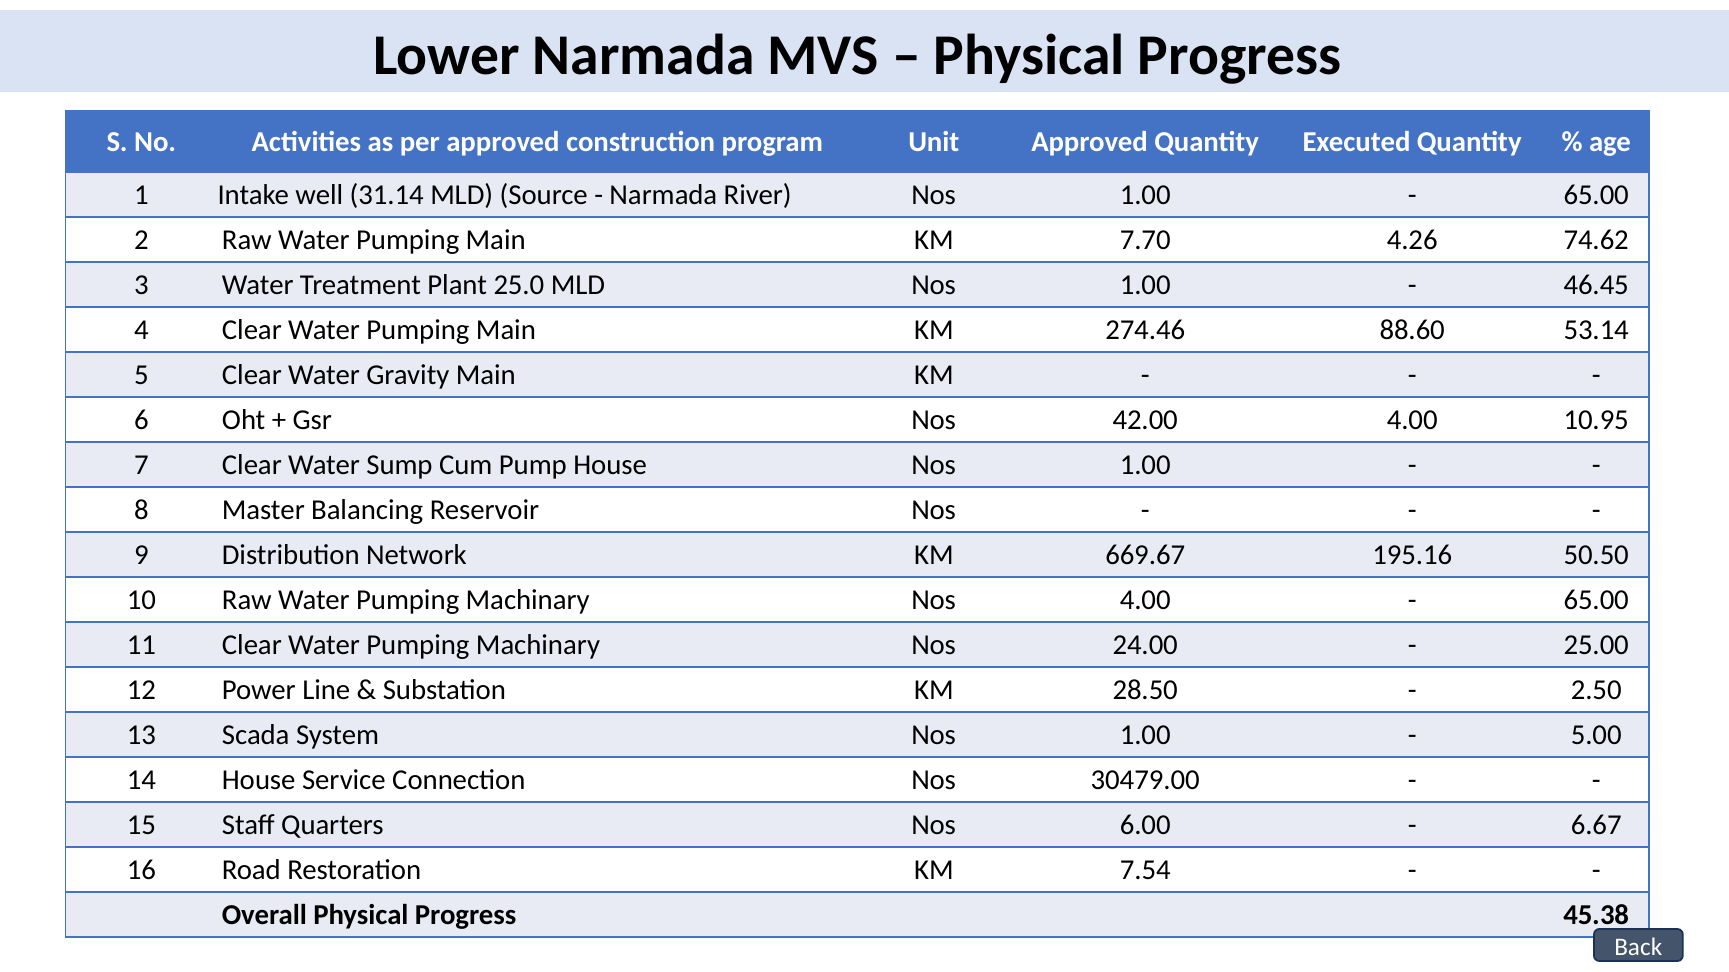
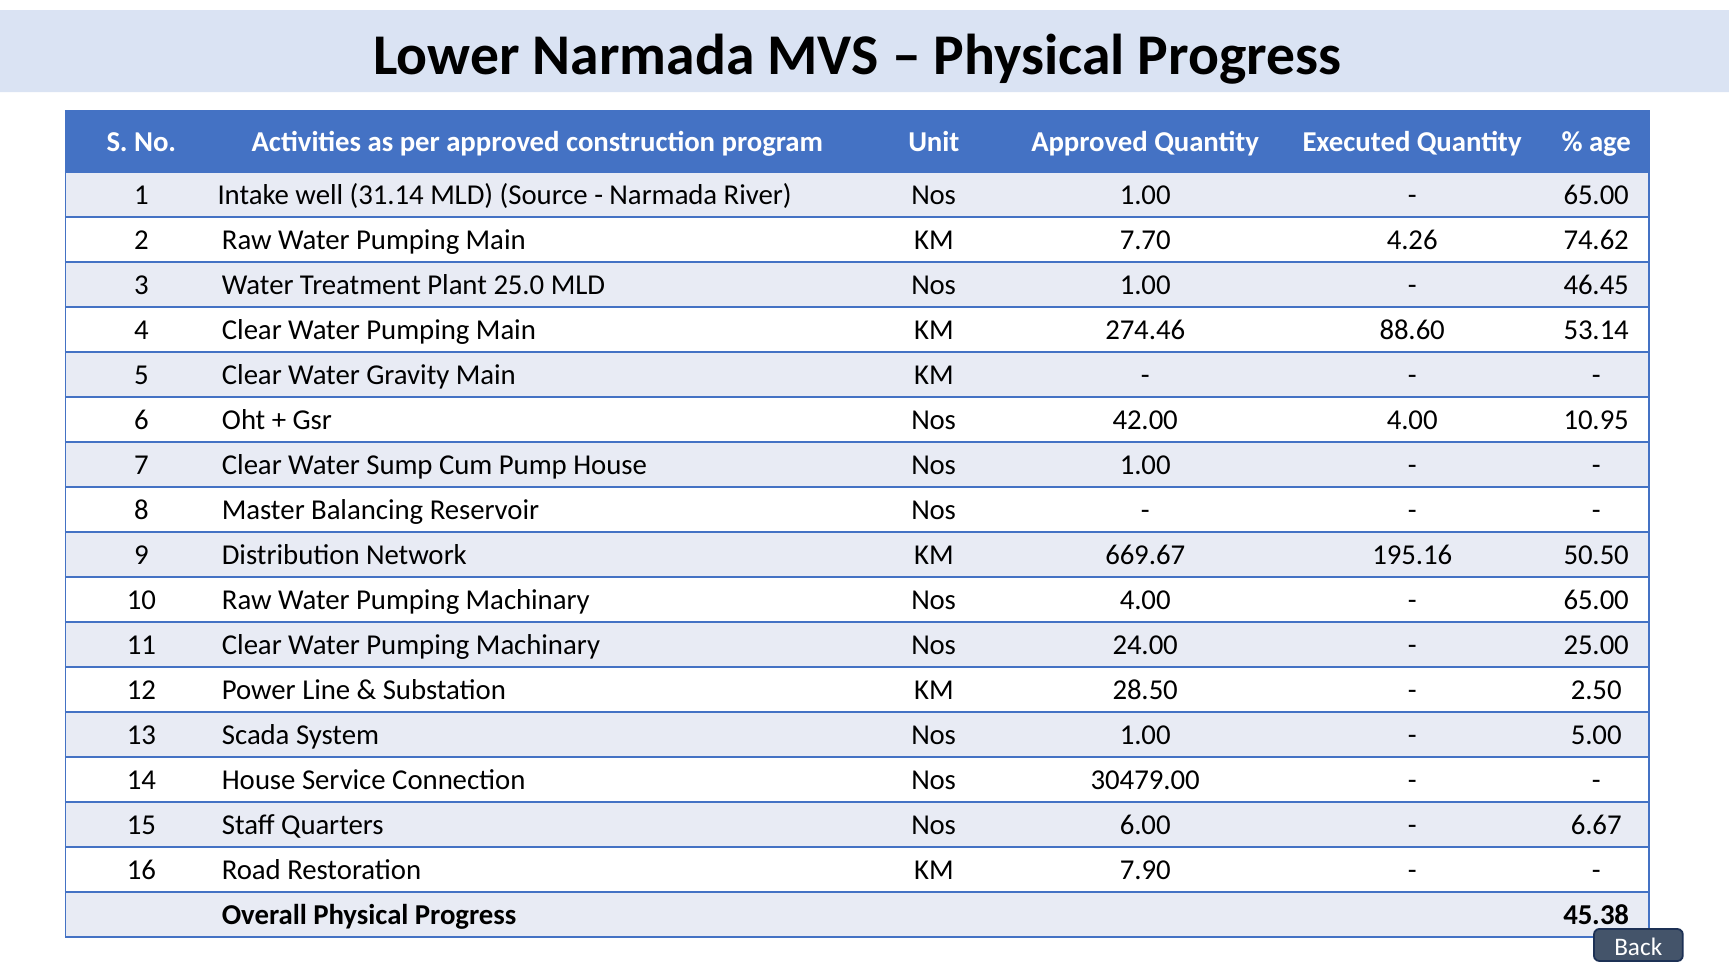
7.54: 7.54 -> 7.90 (1145, 871)
